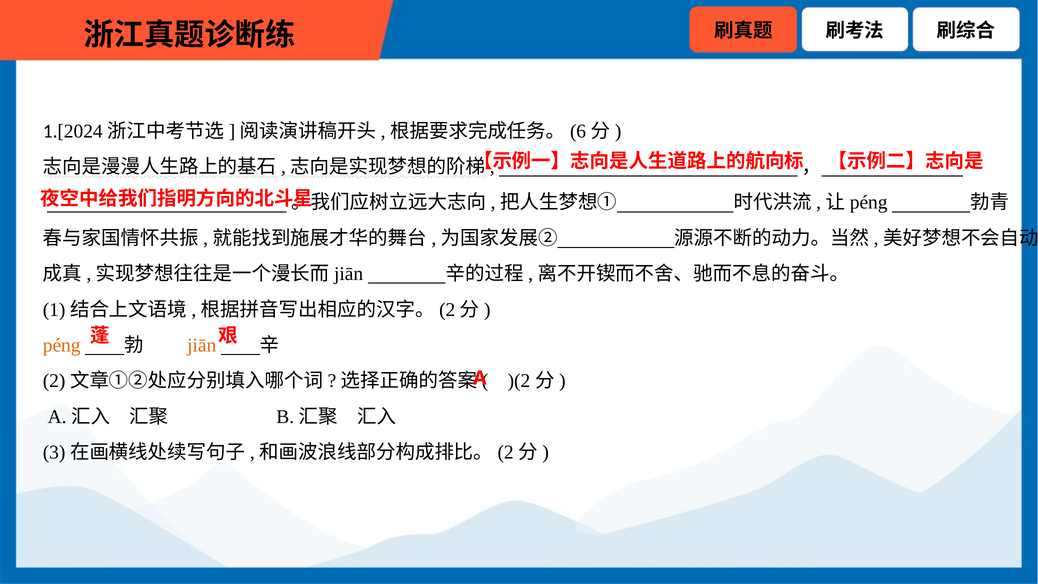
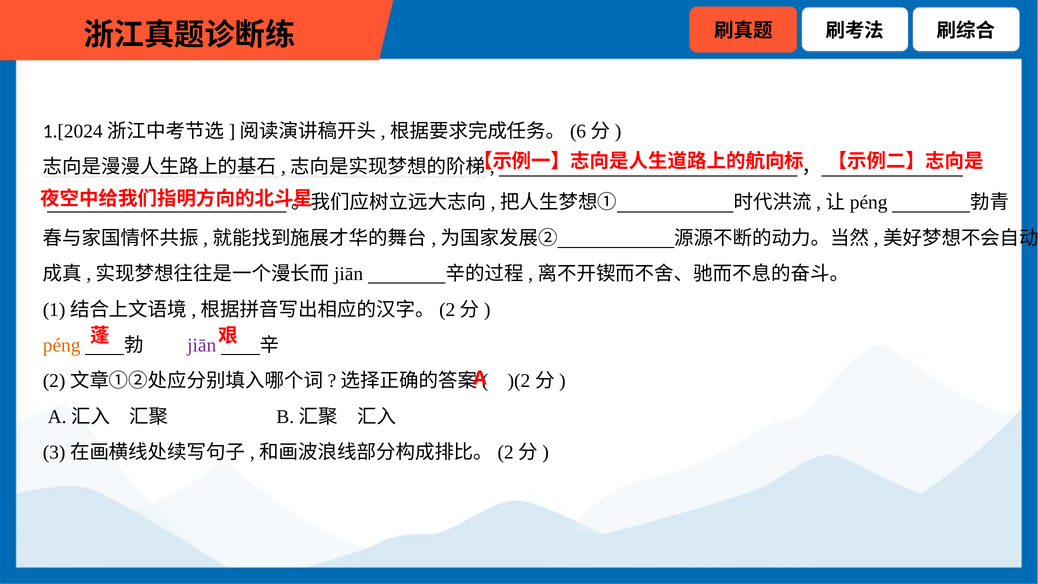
jiān colour: orange -> purple (202, 345)
